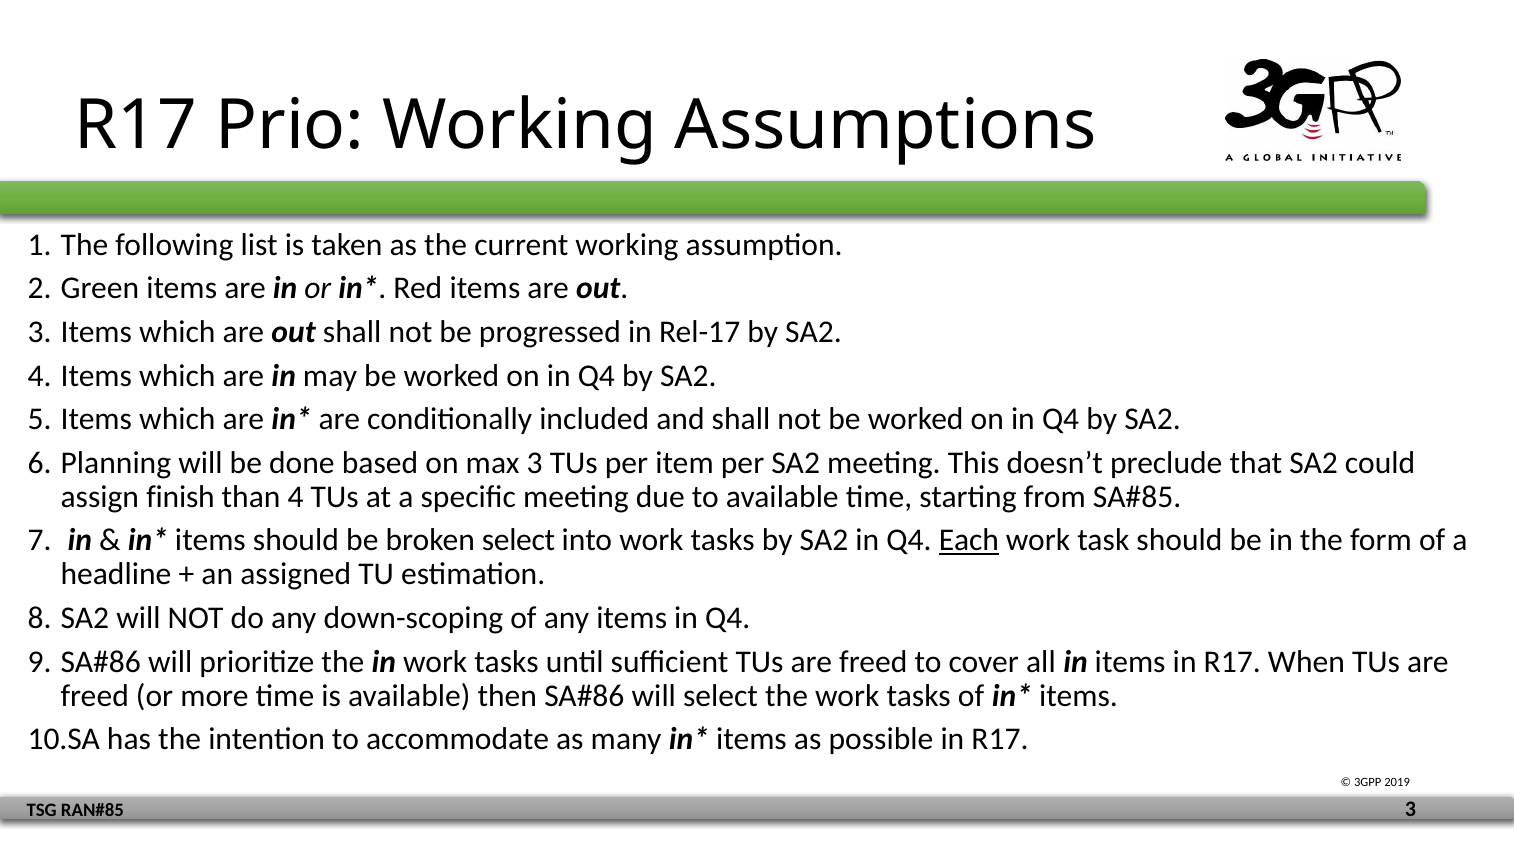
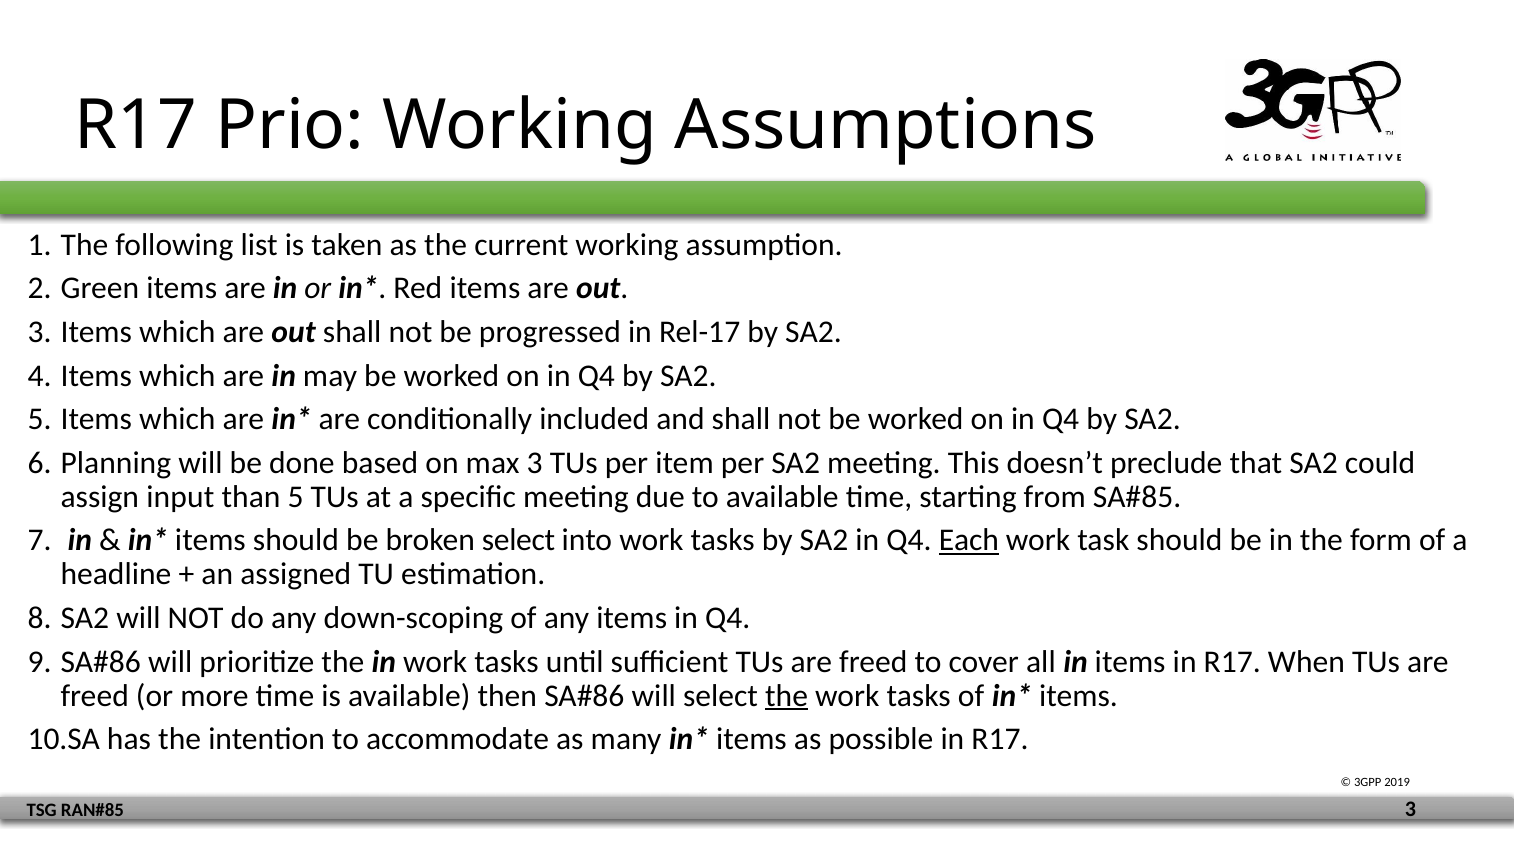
finish: finish -> input (180, 497)
than 4: 4 -> 5 (296, 497)
the underline: none -> present (787, 695)
